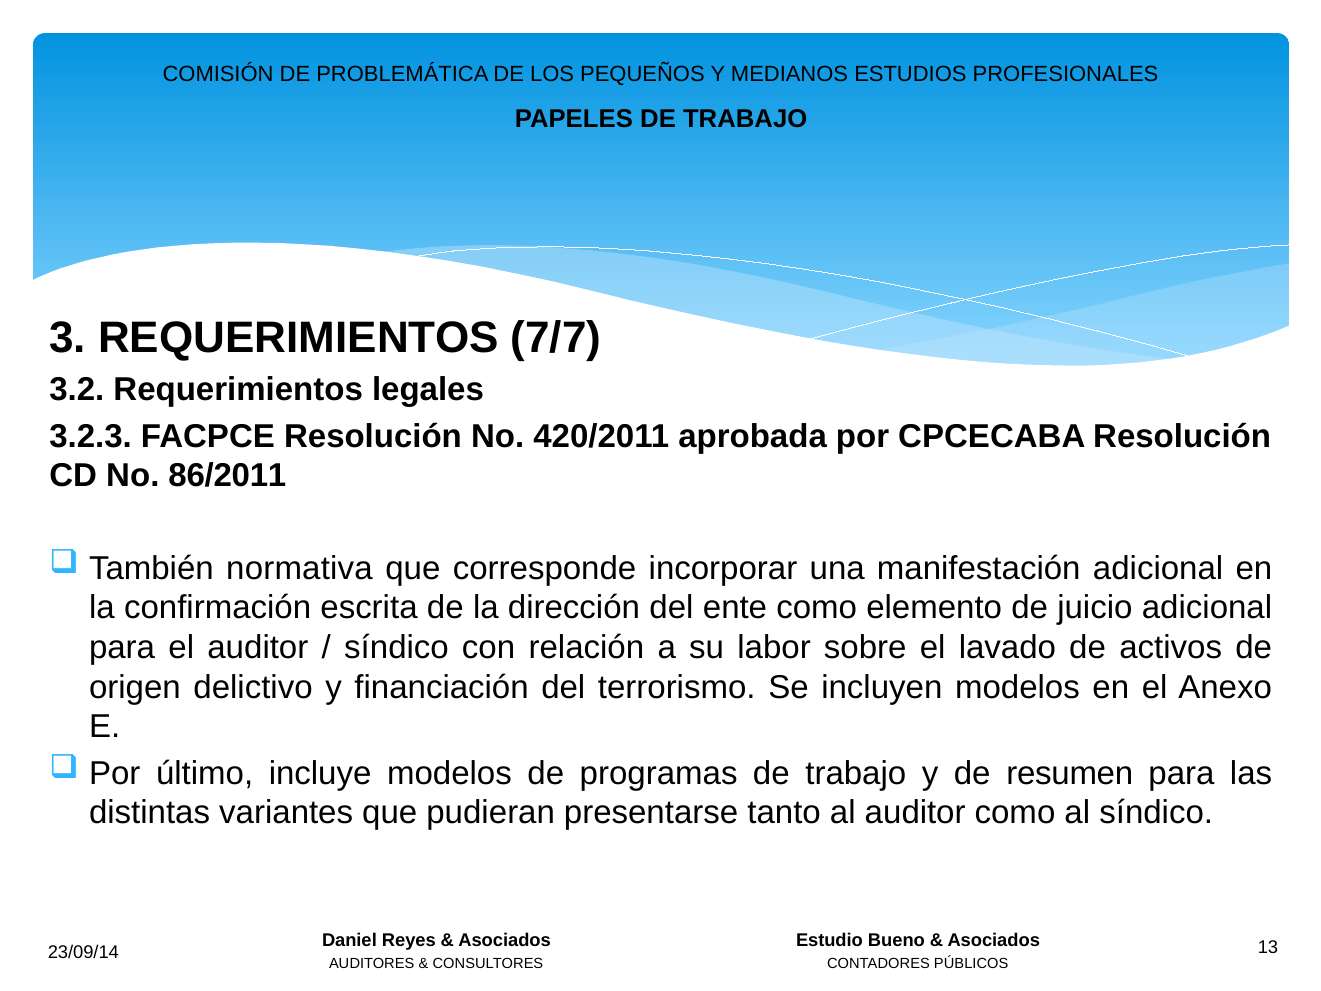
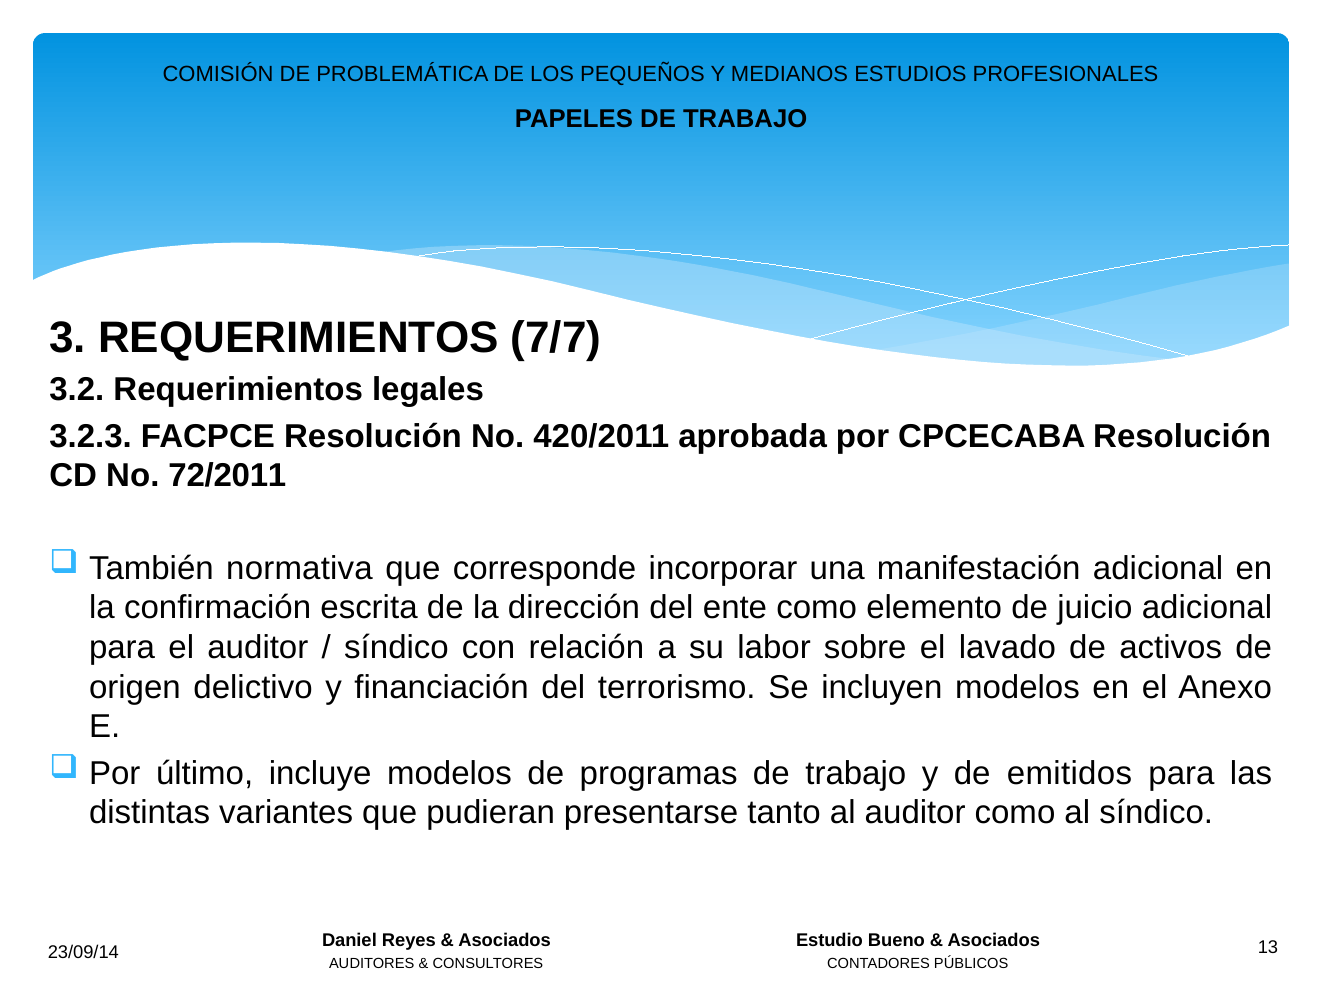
86/2011: 86/2011 -> 72/2011 (227, 476)
resumen: resumen -> emitidos (1069, 773)
